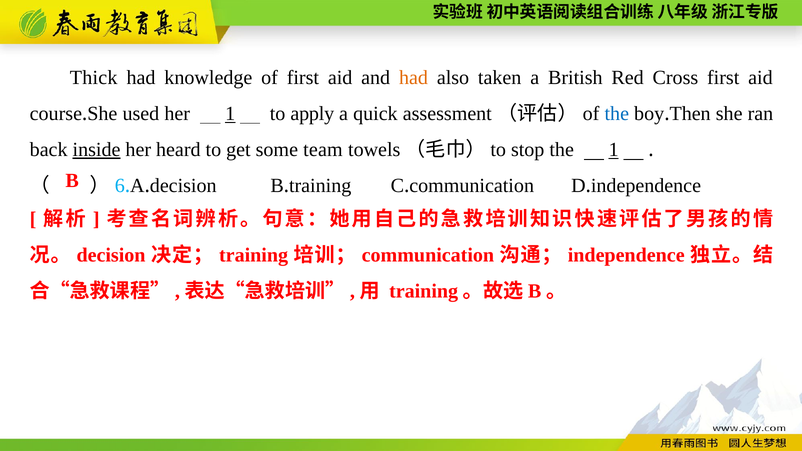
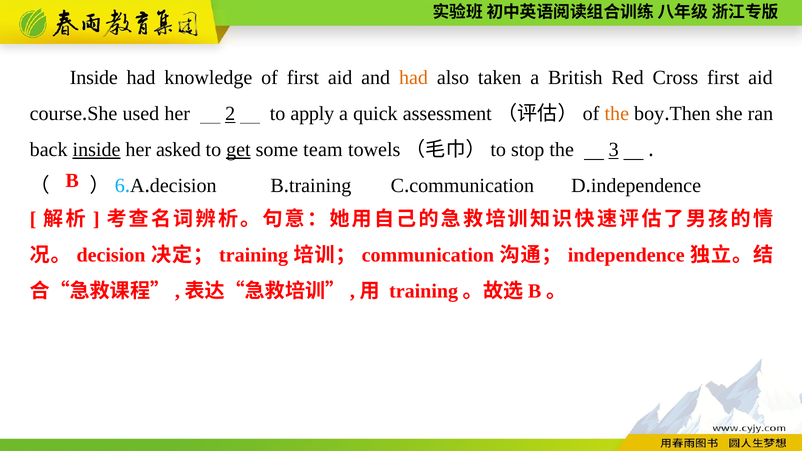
Thick: Thick -> Inside (94, 78)
her 1: 1 -> 2 (230, 114)
the colour: blue -> orange (617, 114)
heard: heard -> asked (178, 150)
get underline: none -> present (238, 150)
the 1: 1 -> 3 (614, 150)
